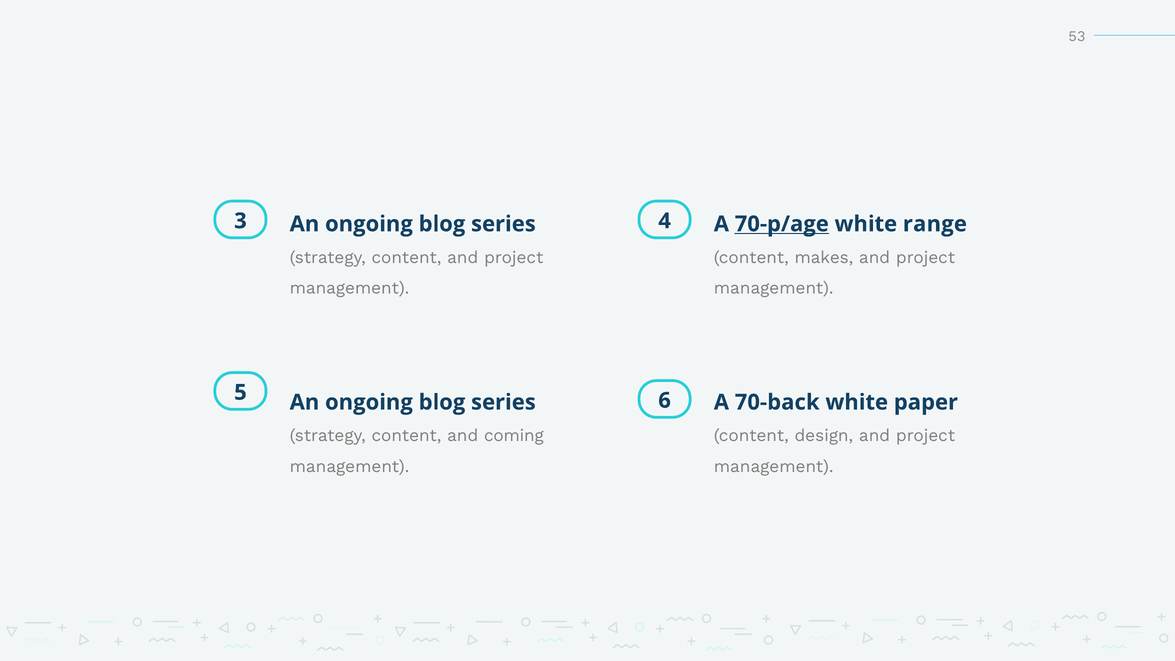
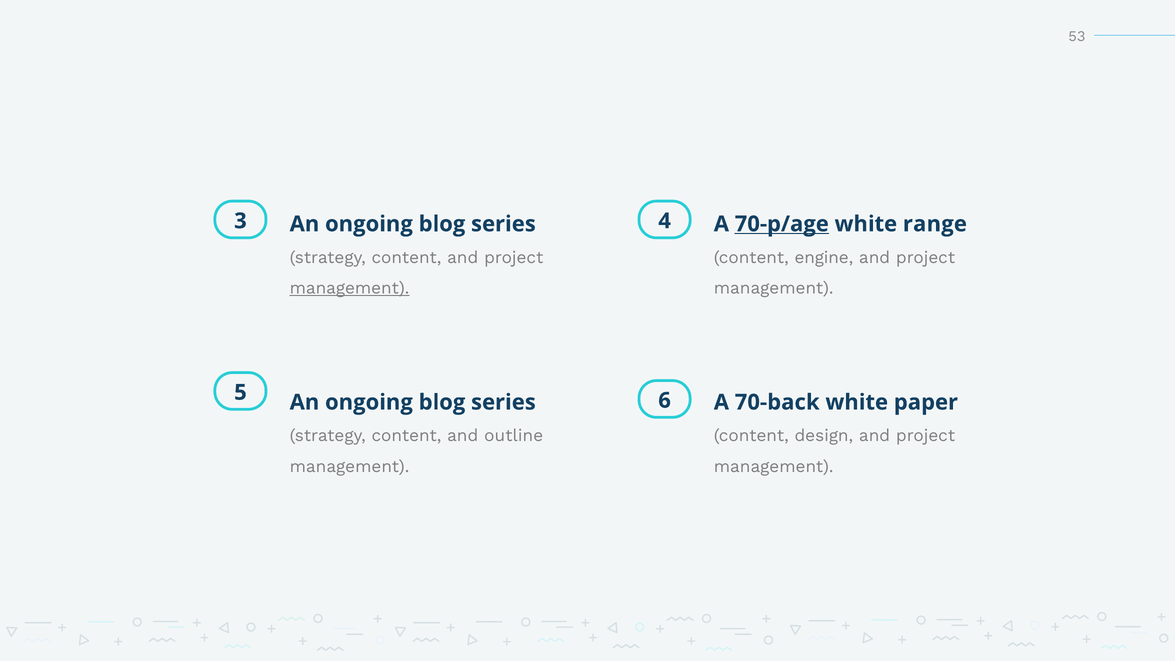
makes: makes -> engine (824, 257)
management underline: none -> present (350, 288)
coming: coming -> outline (514, 436)
